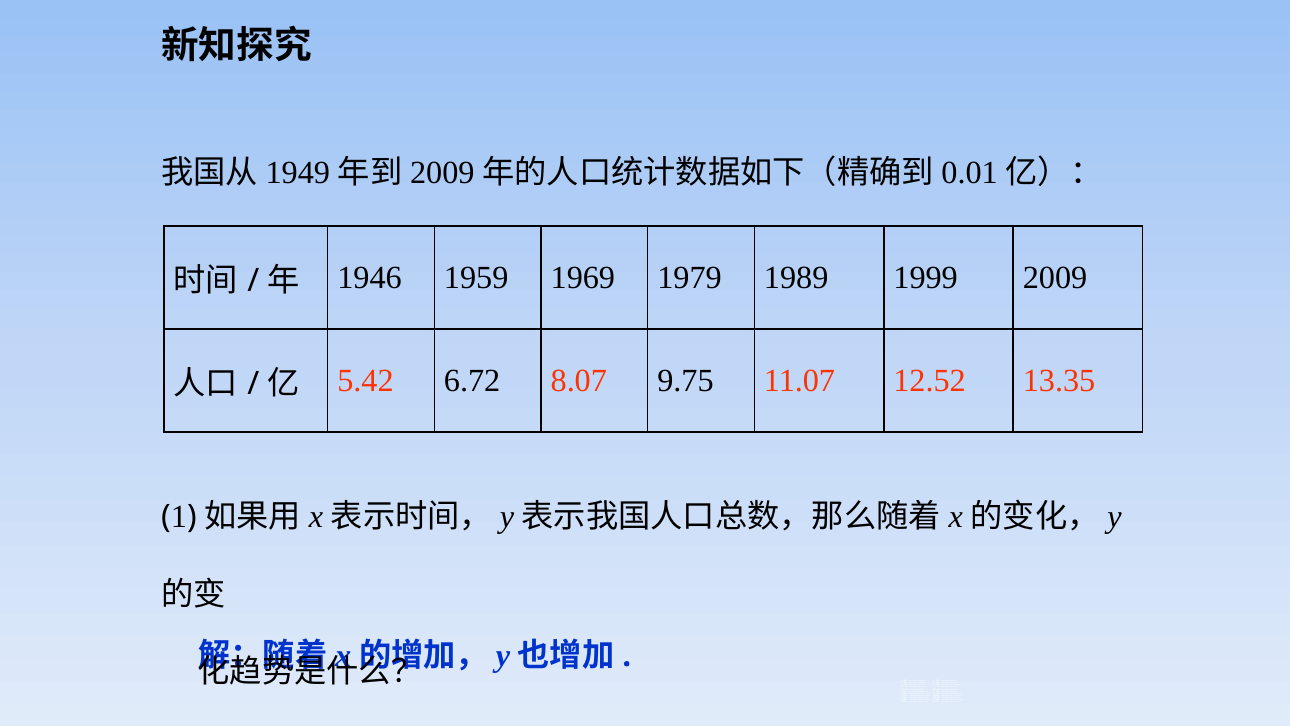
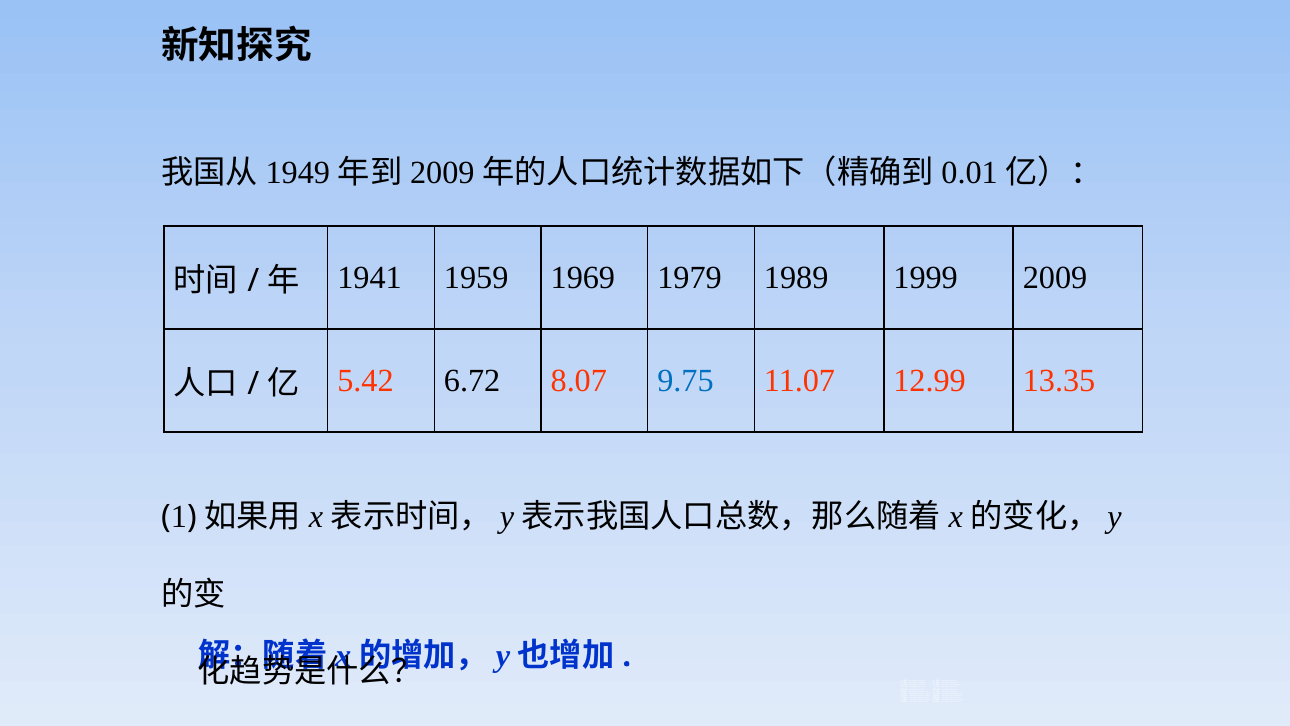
1946: 1946 -> 1941 (370, 278)
9.75 colour: black -> blue (685, 381)
12.52: 12.52 -> 12.99 (930, 381)
